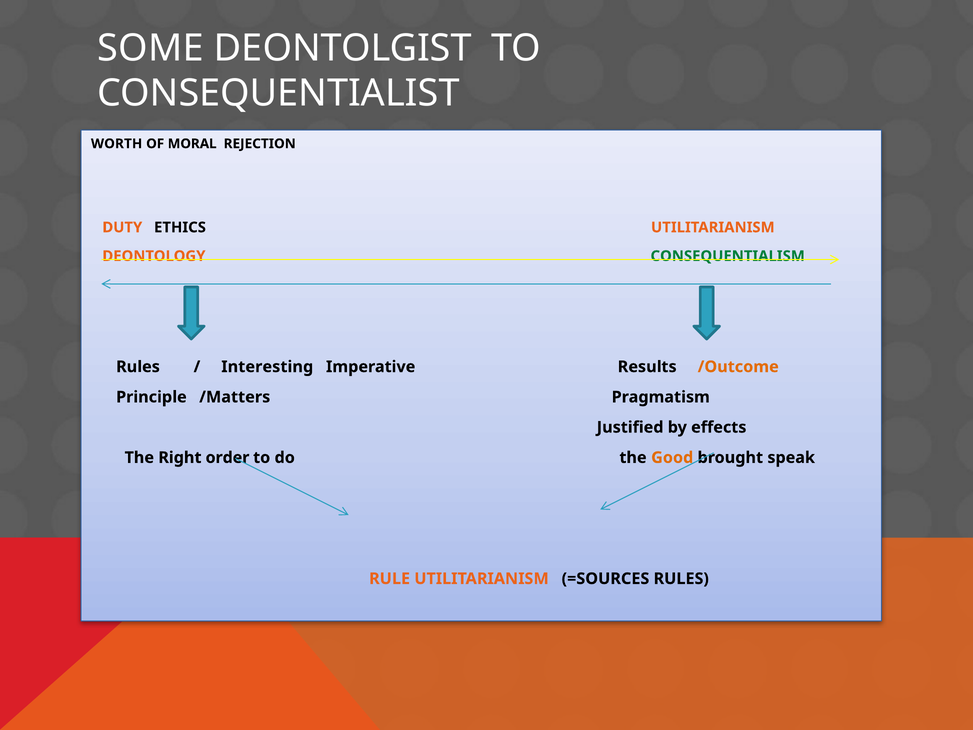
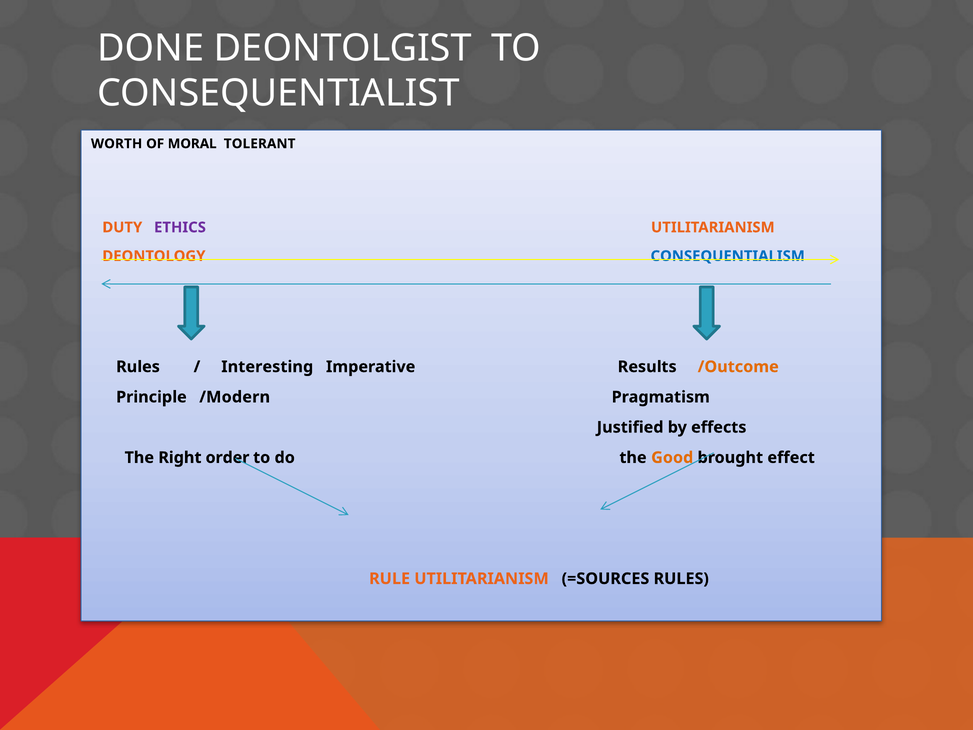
SOME: SOME -> DONE (151, 48)
REJECTION: REJECTION -> TOLERANT (260, 144)
ETHICS colour: black -> purple (180, 227)
CONSEQUENTIALISM colour: green -> blue (728, 256)
/Matters: /Matters -> /Modern (235, 397)
speak: speak -> effect (791, 457)
